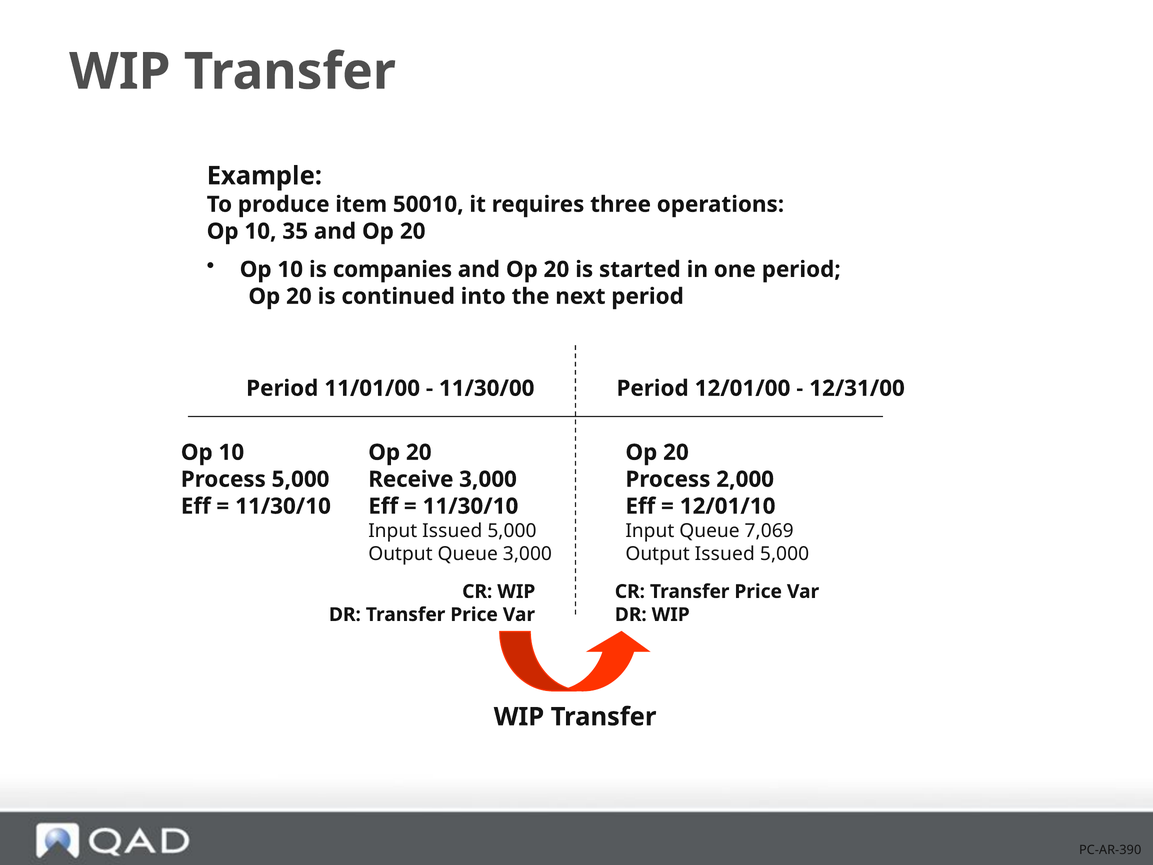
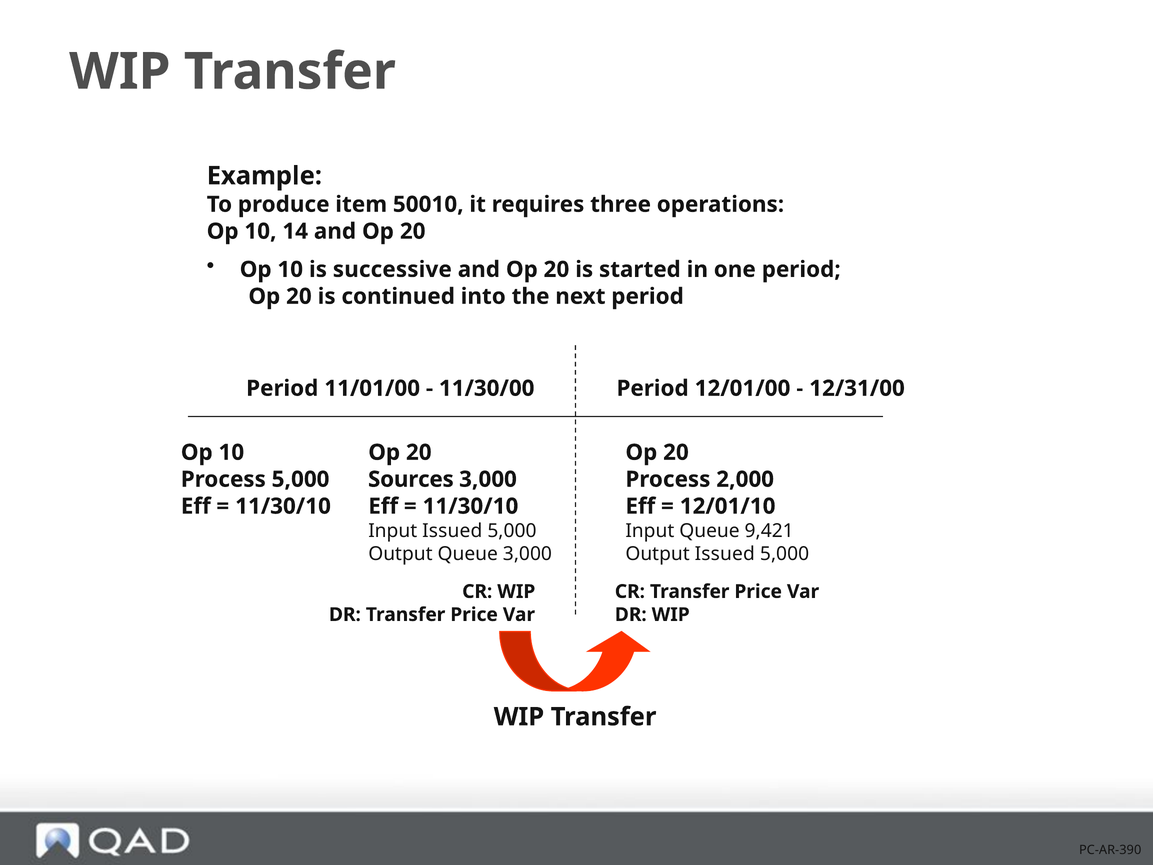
35: 35 -> 14 (295, 231)
companies: companies -> successive (392, 269)
Receive: Receive -> Sources (411, 479)
7,069: 7,069 -> 9,421 (769, 531)
